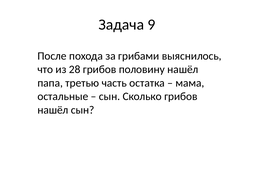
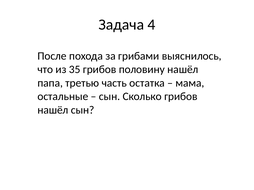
9: 9 -> 4 (151, 25)
28: 28 -> 35 (75, 70)
